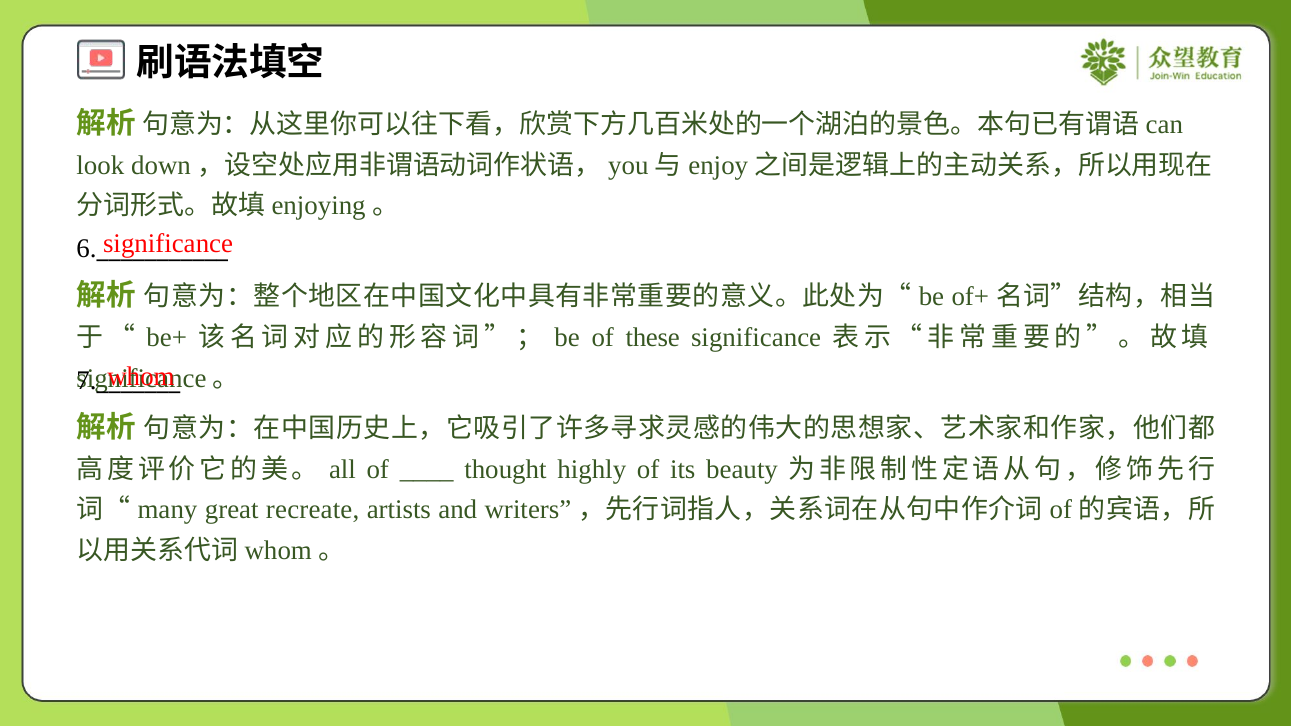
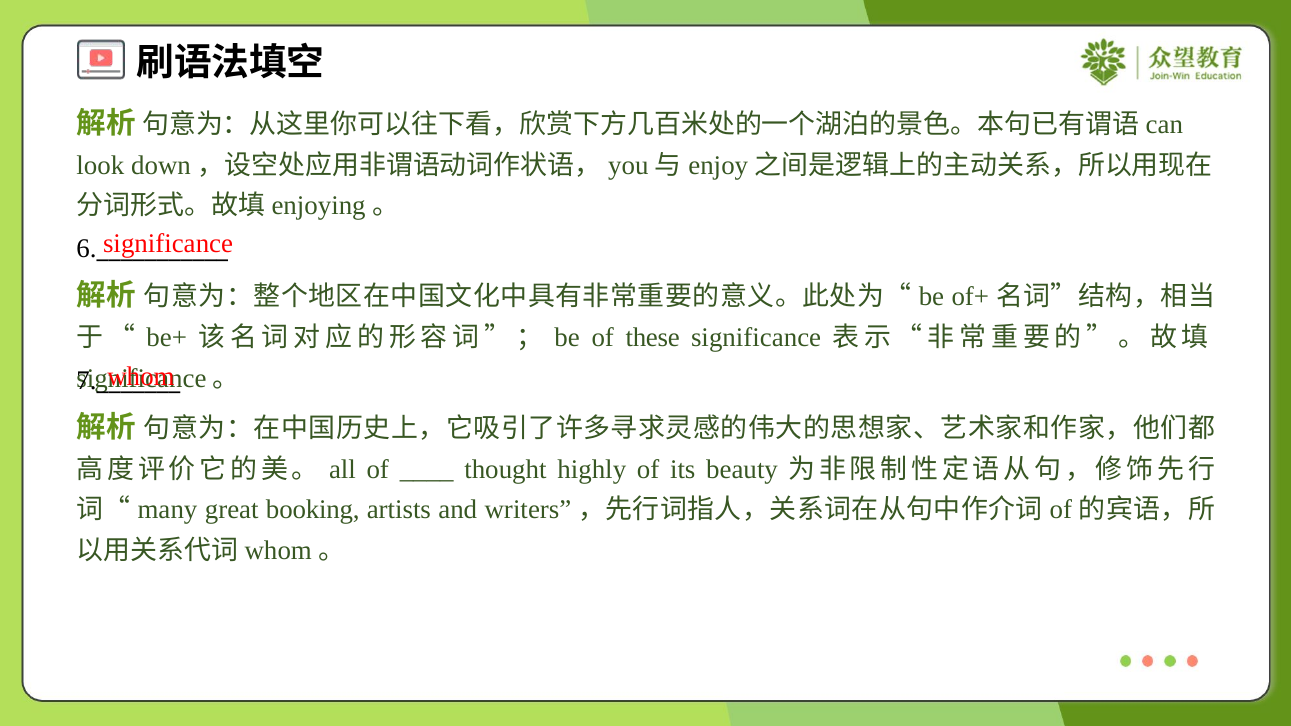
recreate: recreate -> booking (313, 510)
